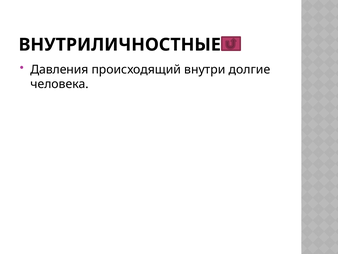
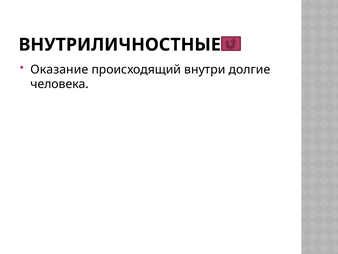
Давления: Давления -> Оказание (59, 69)
